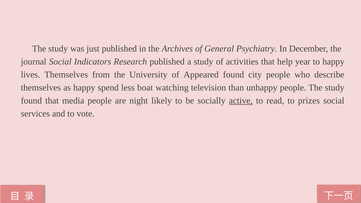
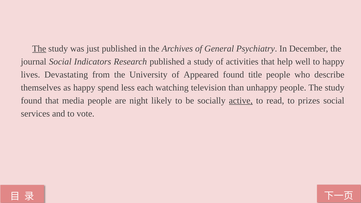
The underline: none -> present (39, 49)
year: year -> well (303, 62)
lives Themselves: Themselves -> Devastating (66, 75)
city: city -> title (255, 75)
boat: boat -> each (145, 88)
